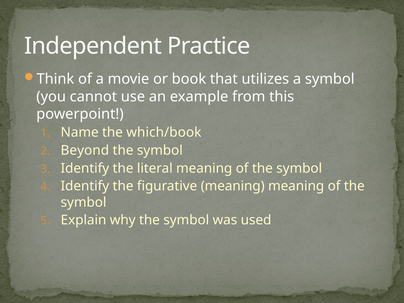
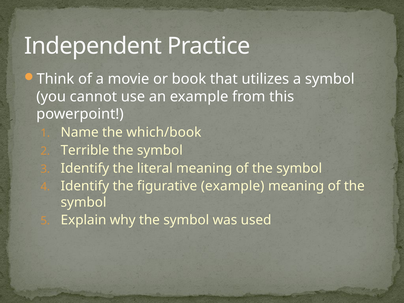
Beyond: Beyond -> Terrible (85, 150)
figurative meaning: meaning -> example (233, 186)
